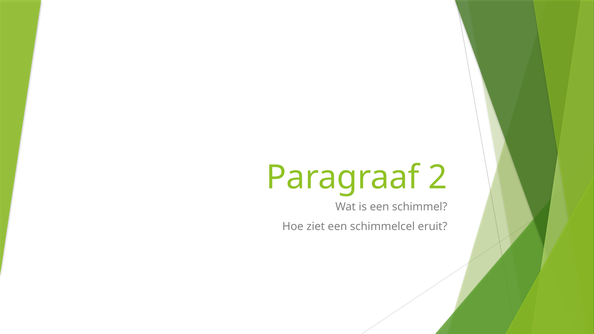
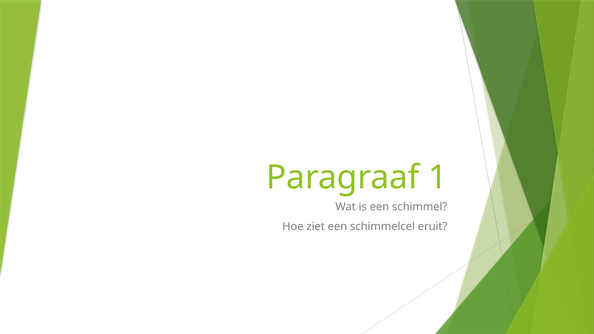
2: 2 -> 1 (438, 177)
